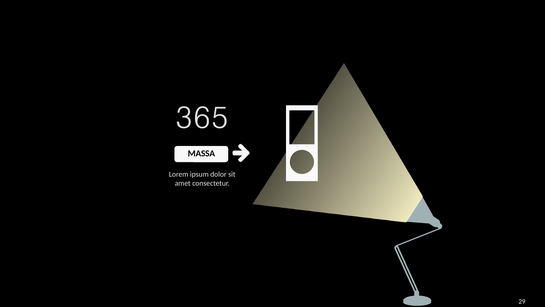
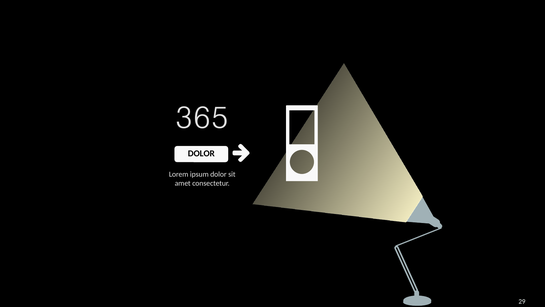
MASSA: MASSA -> DOLOR (201, 153)
